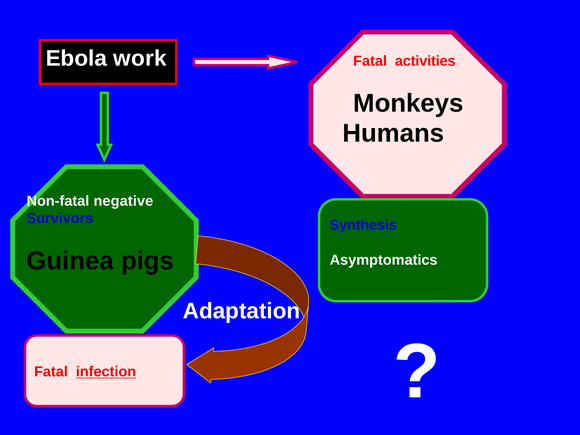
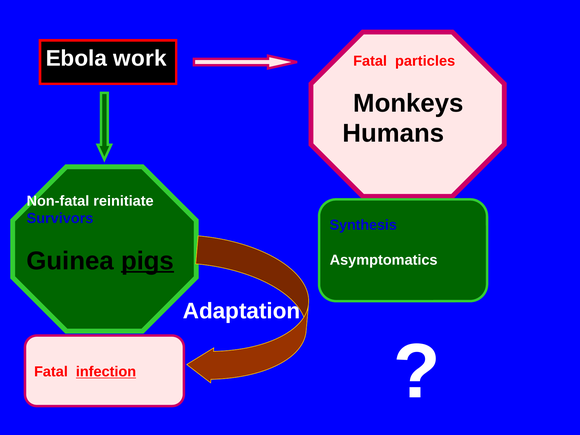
activities: activities -> particles (425, 61)
negative: negative -> reinitiate (123, 201)
pigs underline: none -> present (147, 261)
